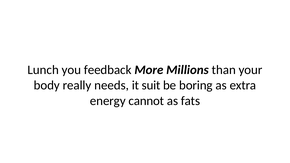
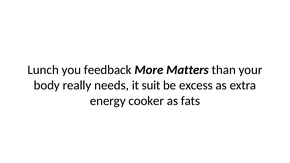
Millions: Millions -> Matters (188, 70)
boring: boring -> excess (196, 85)
cannot: cannot -> cooker (146, 101)
